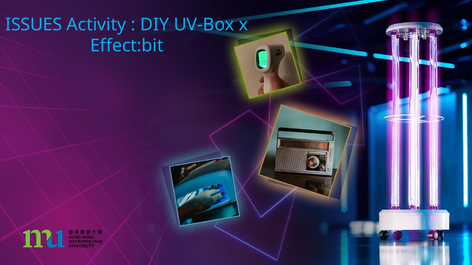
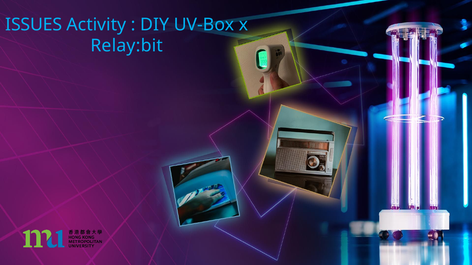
Effect:bit: Effect:bit -> Relay:bit (127, 46)
